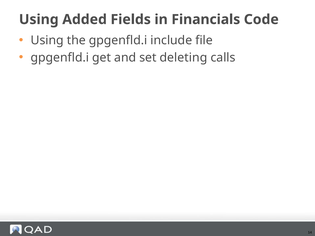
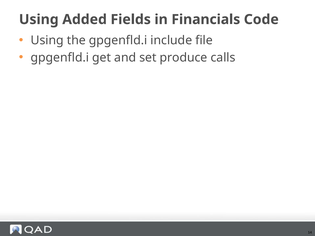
deleting: deleting -> produce (184, 58)
